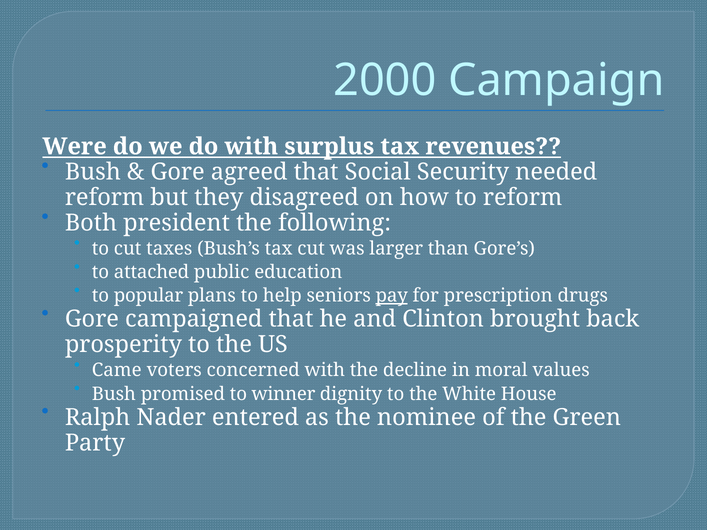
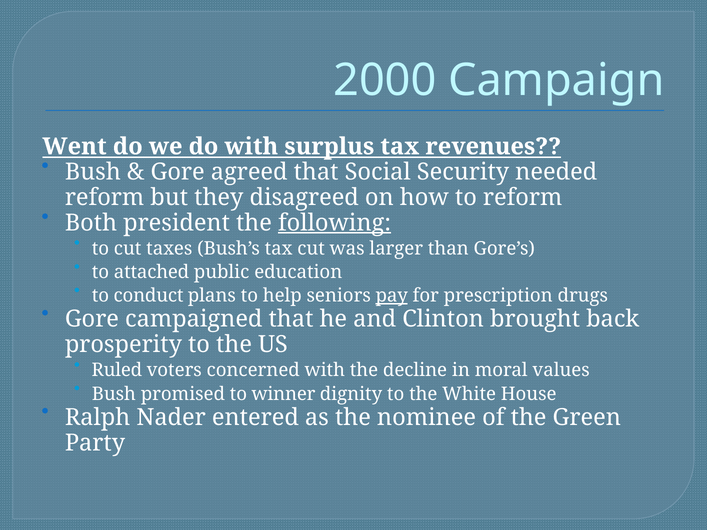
Were: Were -> Went (74, 147)
following underline: none -> present (335, 223)
popular: popular -> conduct (149, 296)
Came: Came -> Ruled (117, 370)
